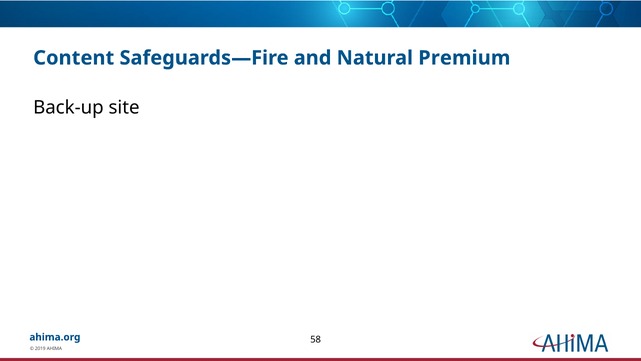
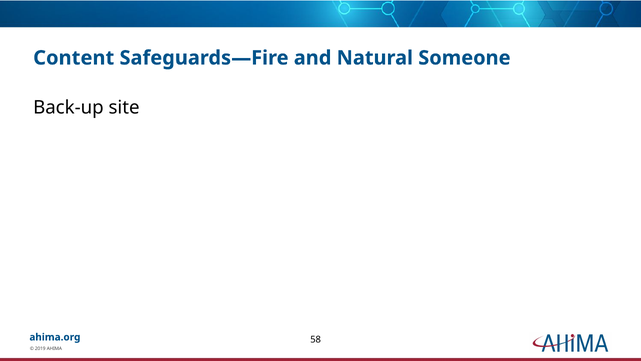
Premium: Premium -> Someone (464, 58)
